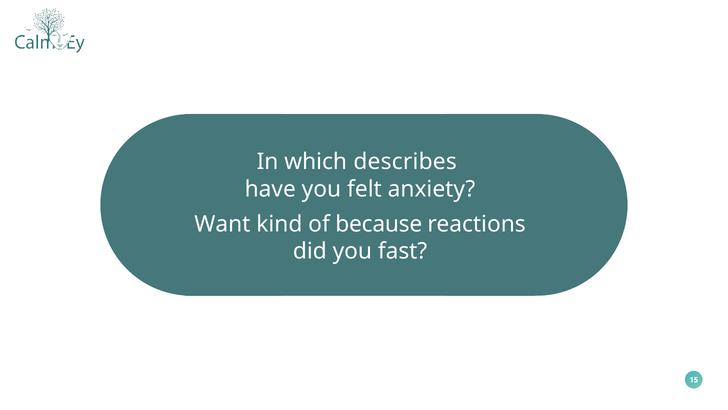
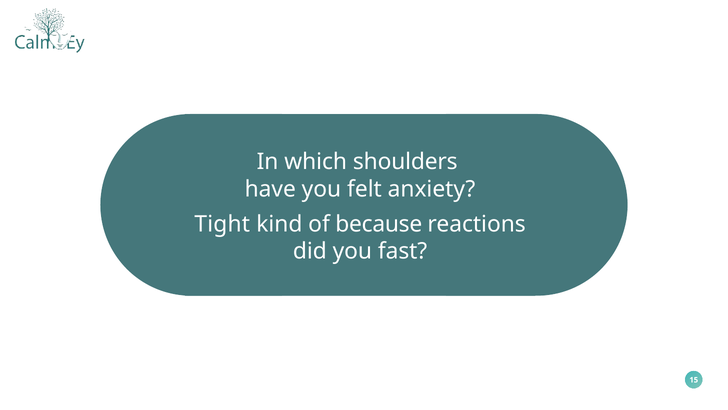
describes: describes -> shoulders (405, 162)
Want: Want -> Tight (222, 224)
